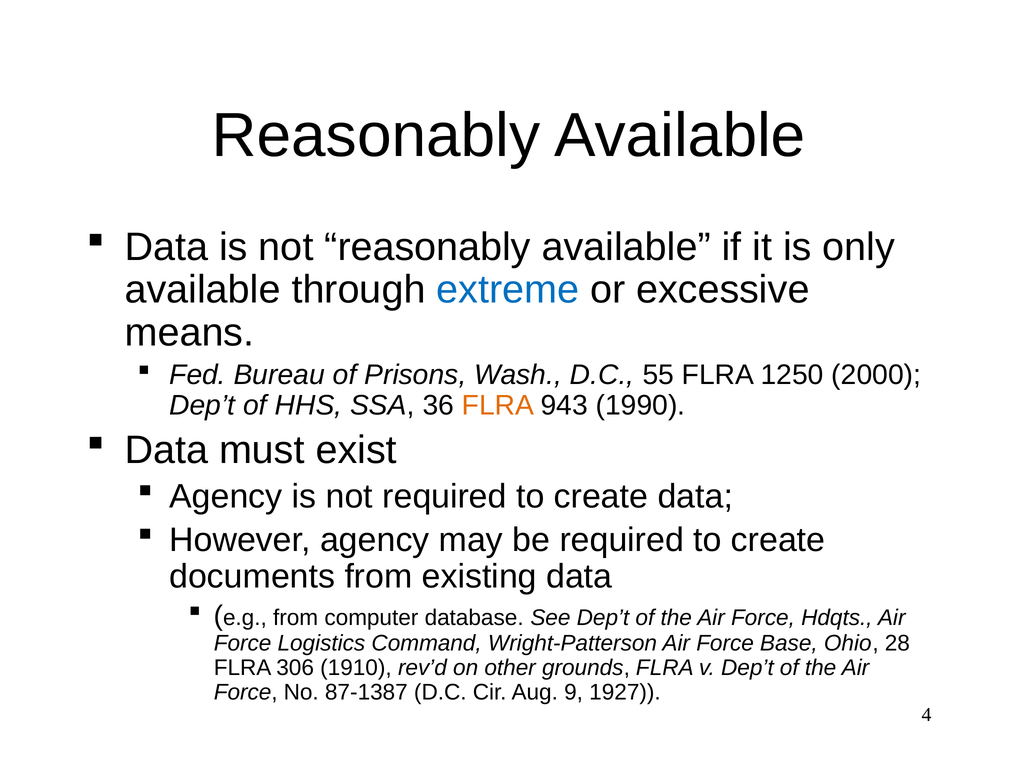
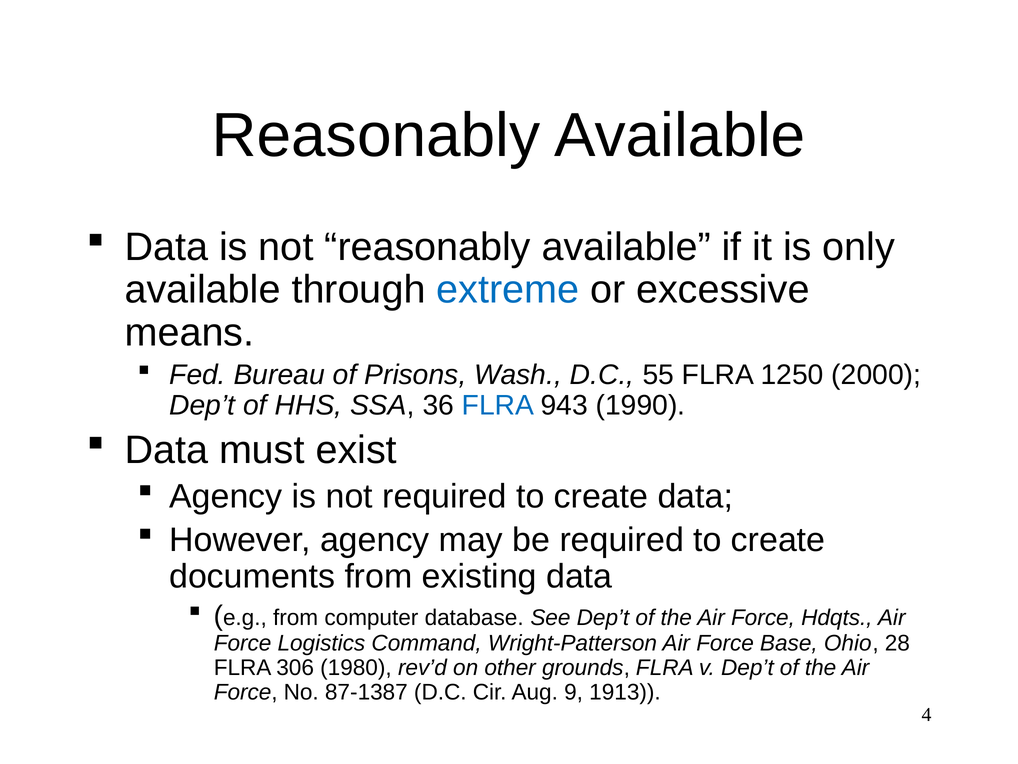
FLRA colour: orange -> blue (498, 405)
1910: 1910 -> 1980 (356, 667)
1927: 1927 -> 1913 (625, 692)
